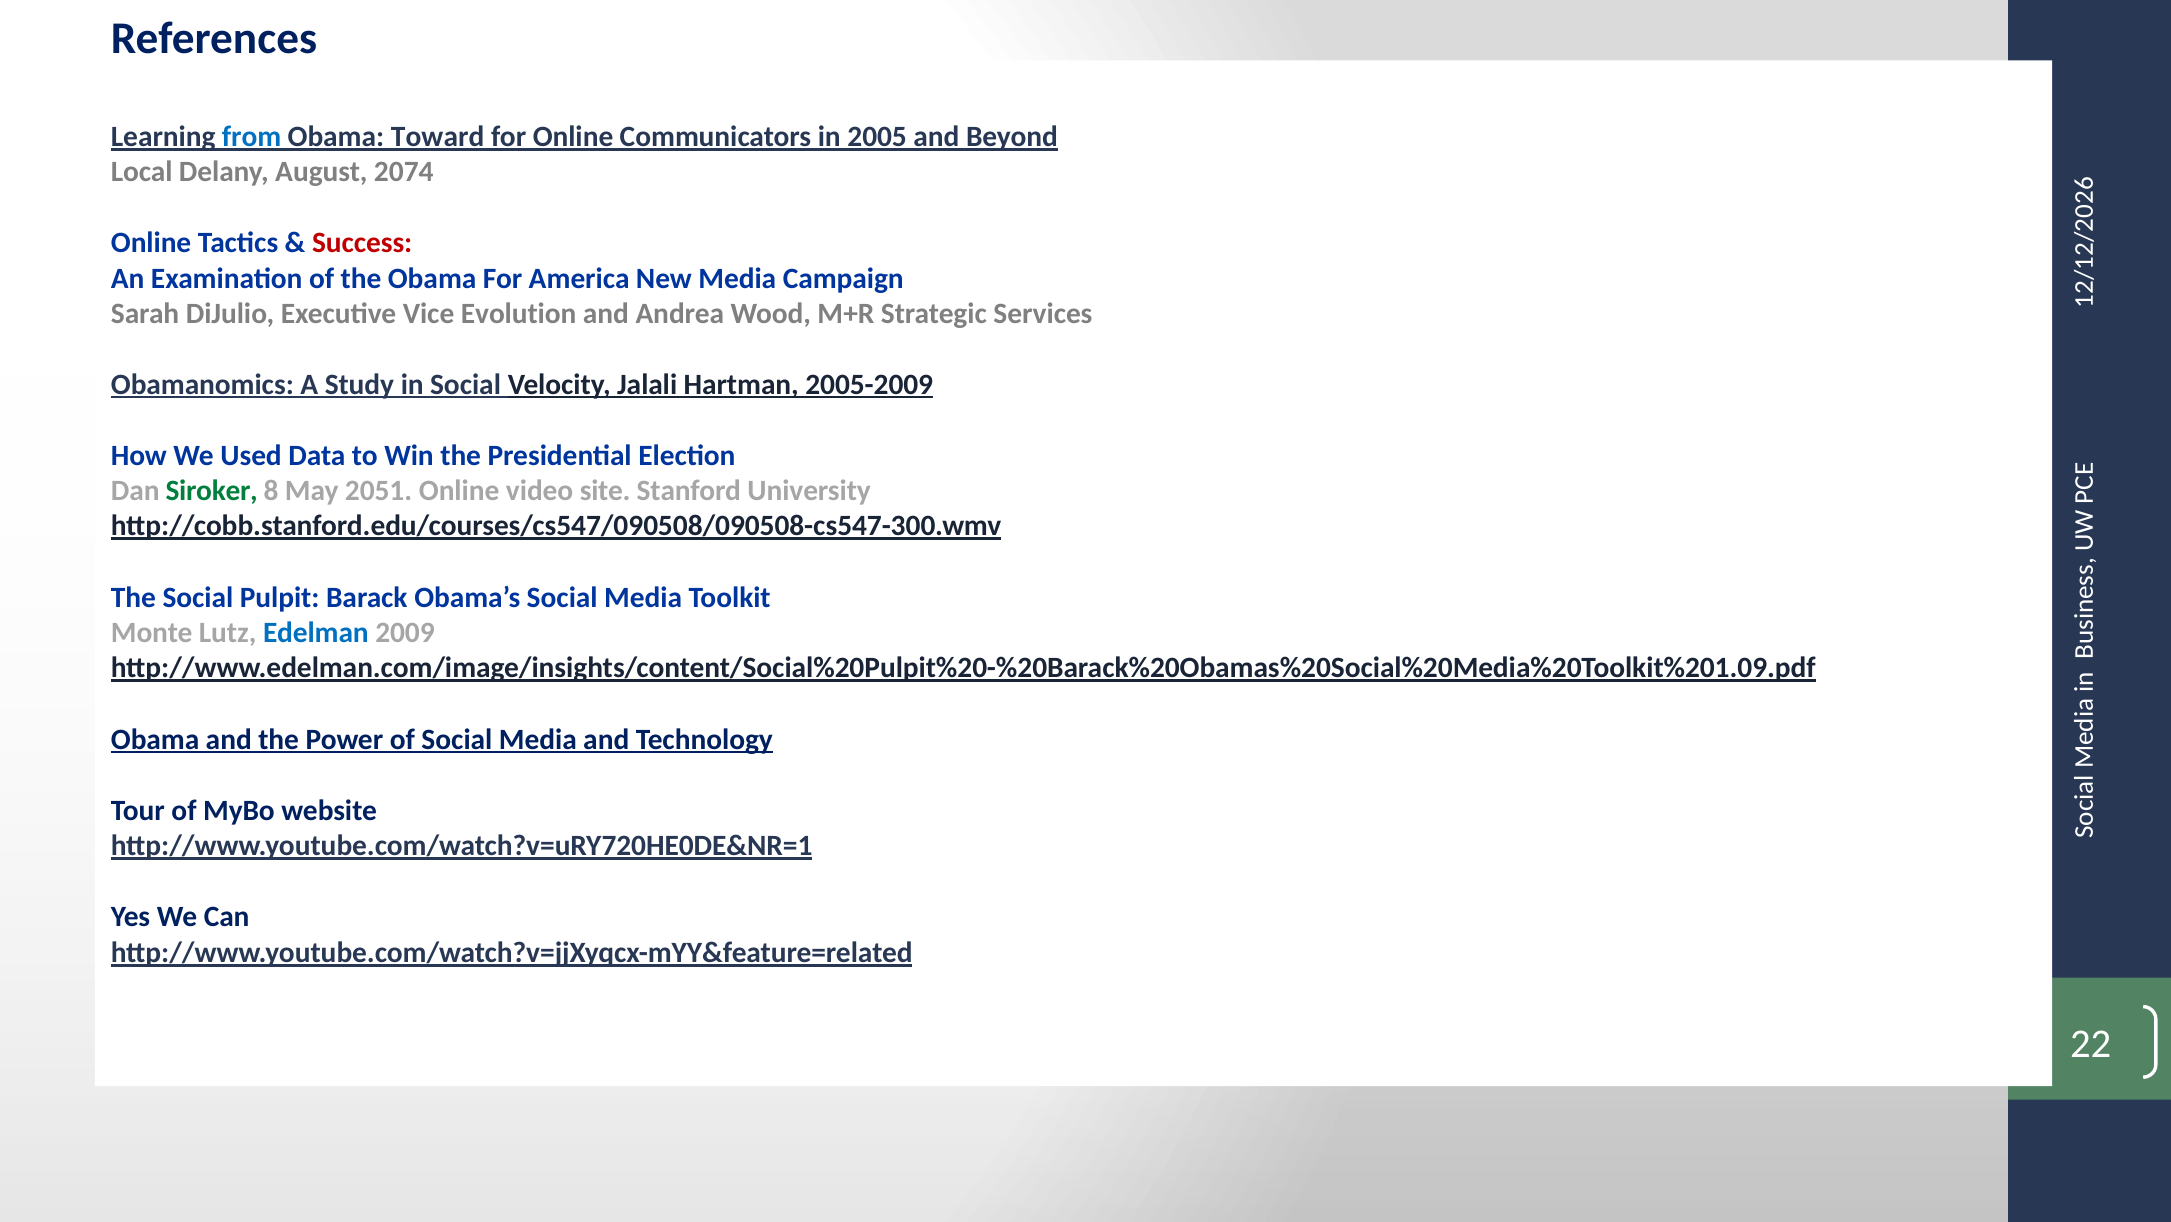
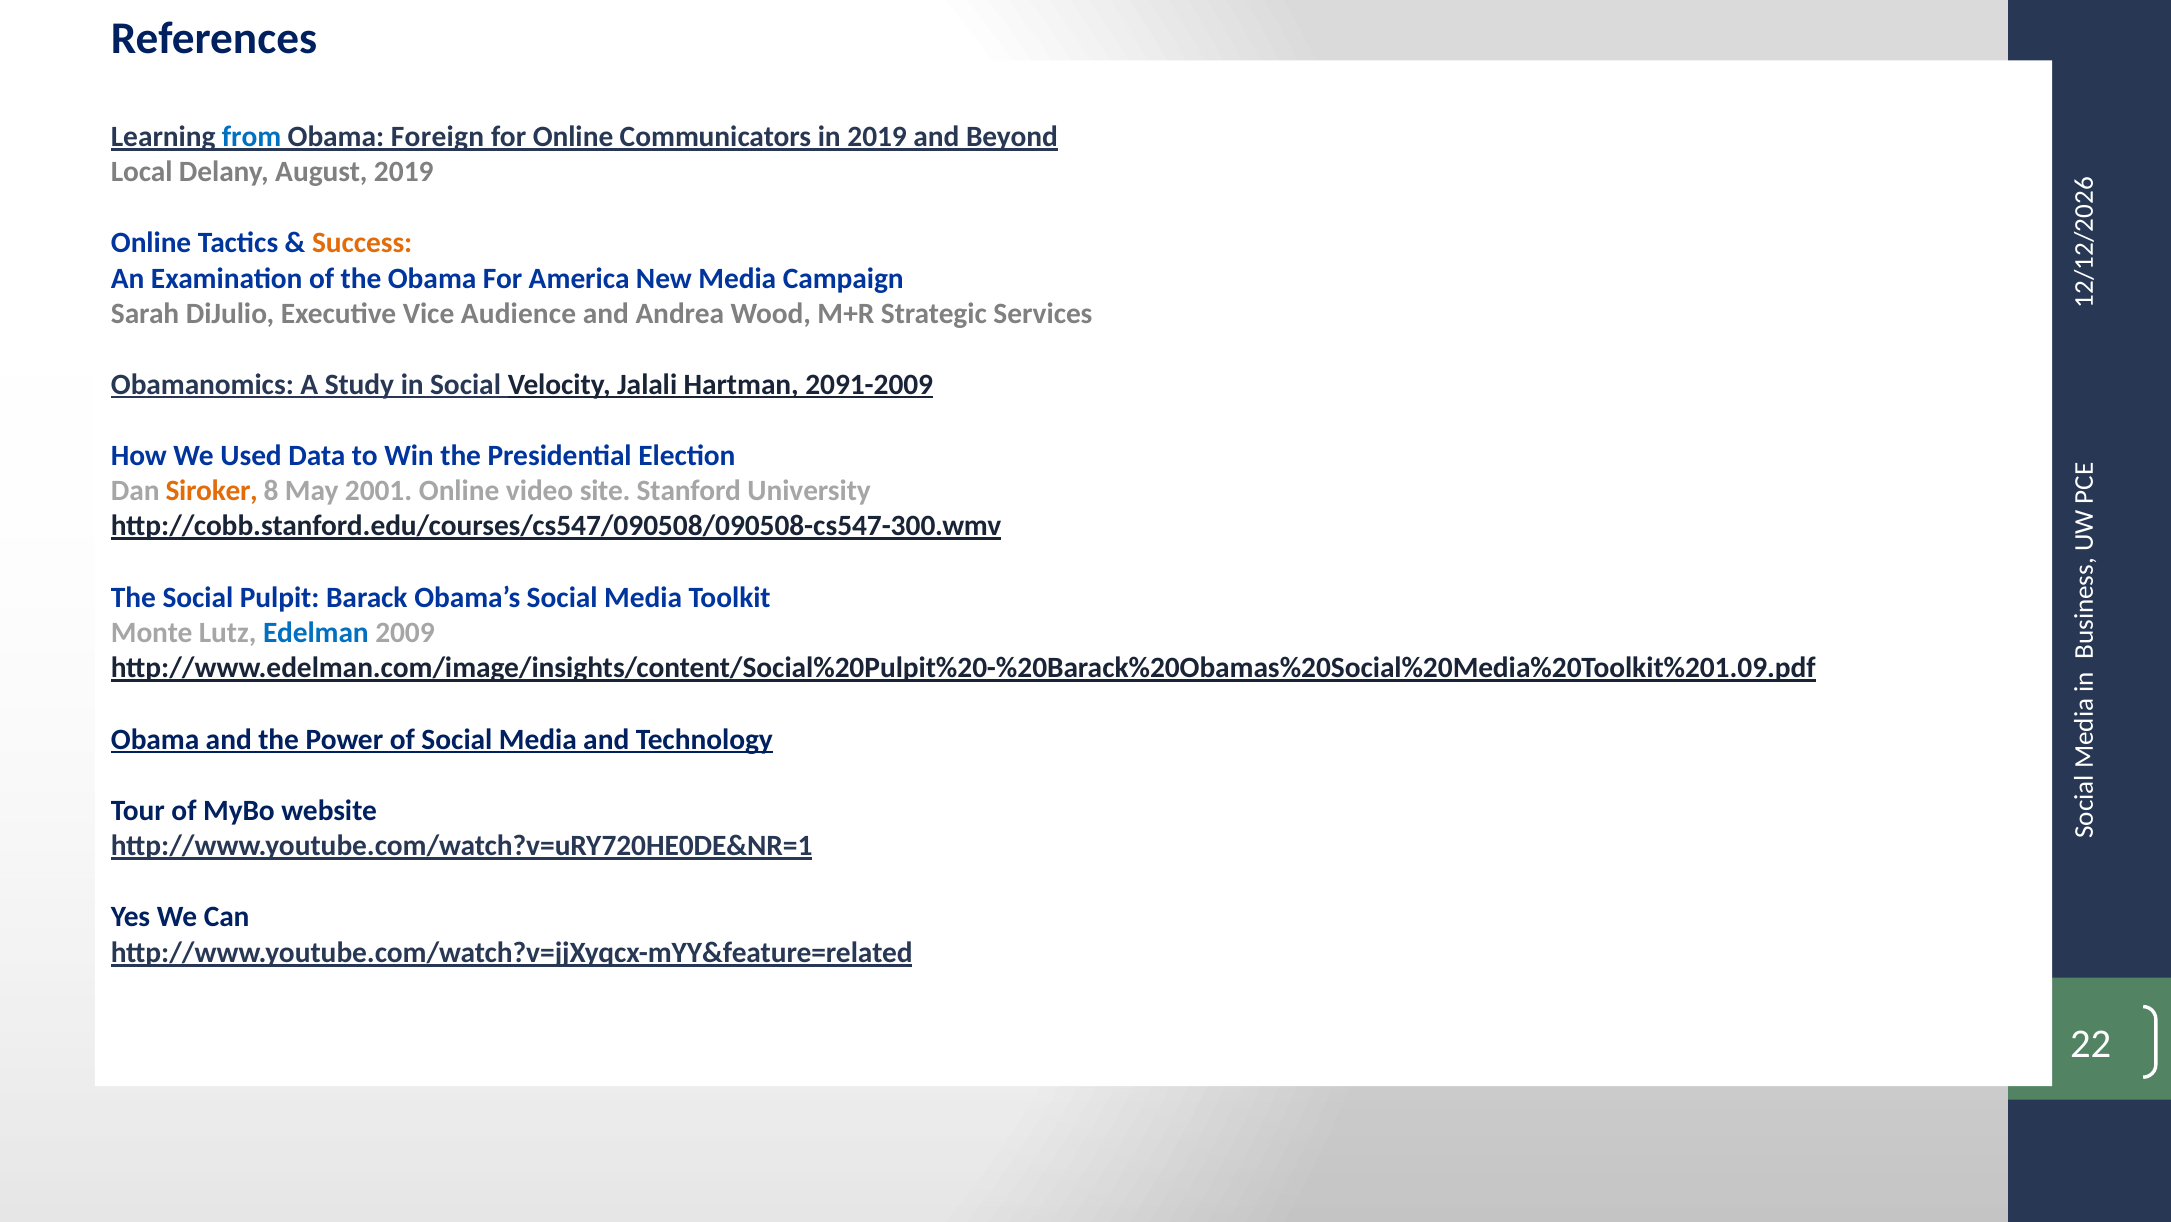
Toward: Toward -> Foreign (438, 136)
in 2005: 2005 -> 2019 (877, 136)
August 2074: 2074 -> 2019 (404, 172)
Success colour: red -> orange (362, 243)
Evolution: Evolution -> Audience (519, 313)
2005-2009: 2005-2009 -> 2091-2009 (869, 384)
Siroker colour: green -> orange (212, 491)
2051: 2051 -> 2001 (379, 491)
